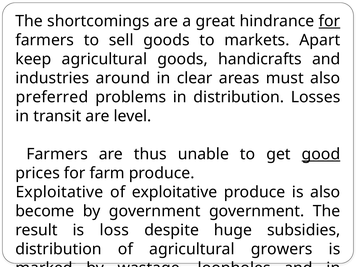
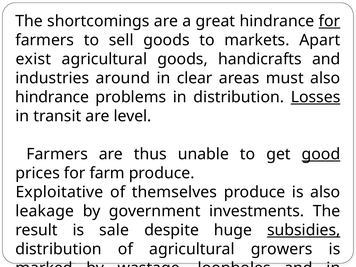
keep: keep -> exist (33, 59)
preferred: preferred -> hindrance (52, 97)
Losses underline: none -> present (316, 97)
of exploitative: exploitative -> themselves (174, 192)
become: become -> leakage (45, 211)
government government: government -> investments (257, 211)
loss: loss -> sale (114, 230)
subsidies underline: none -> present (304, 230)
